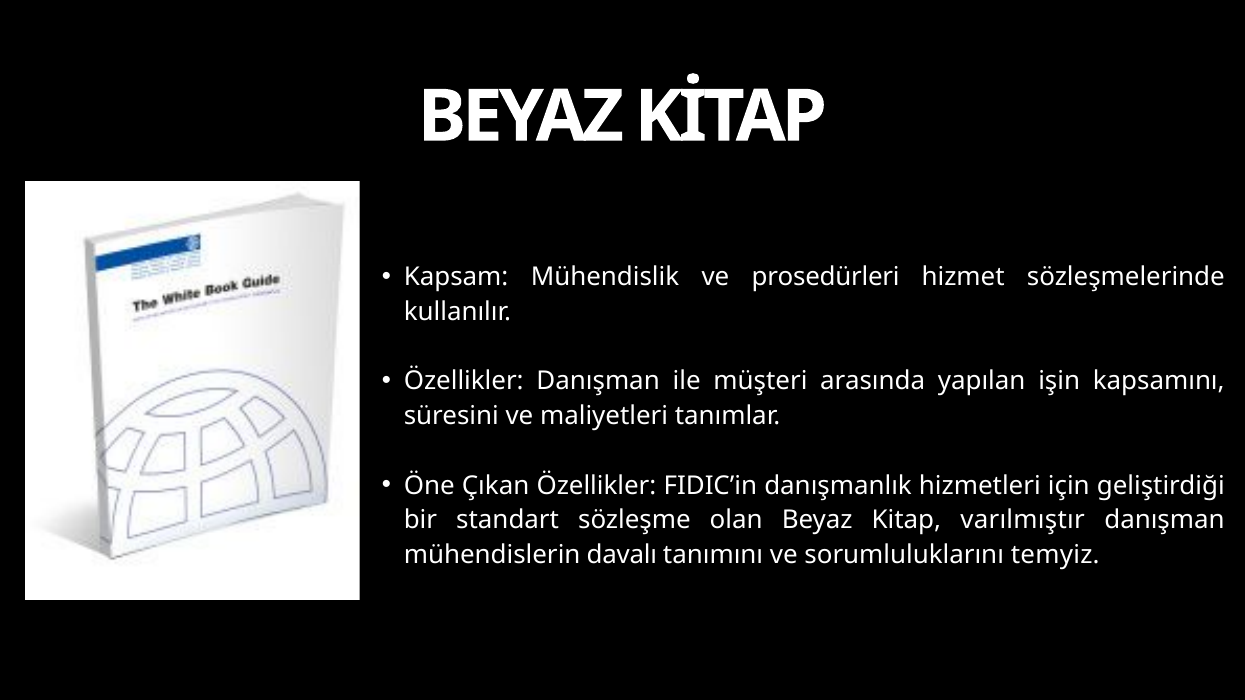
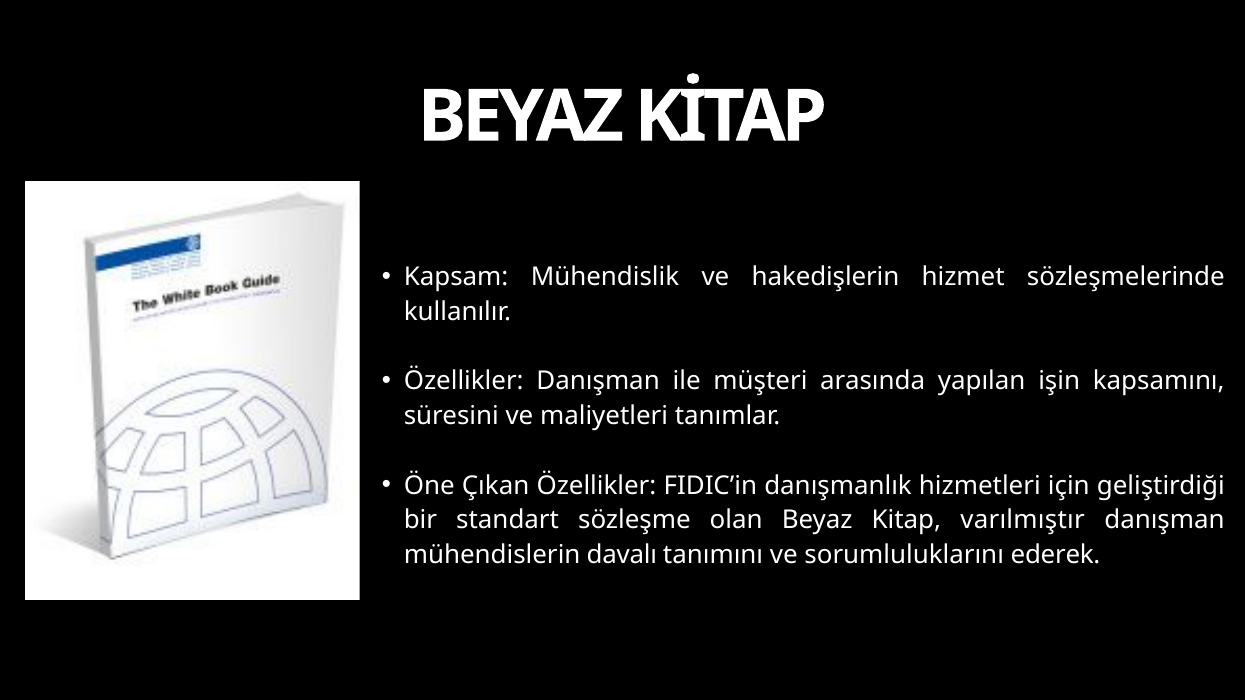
prosedürleri: prosedürleri -> hakedişlerin (826, 277)
temyiz: temyiz -> ederek (1056, 555)
